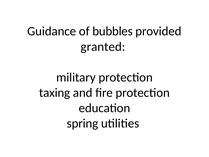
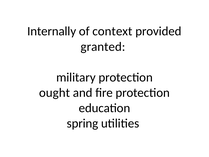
Guidance: Guidance -> Internally (52, 31)
bubbles: bubbles -> context (112, 31)
taxing: taxing -> ought (54, 93)
